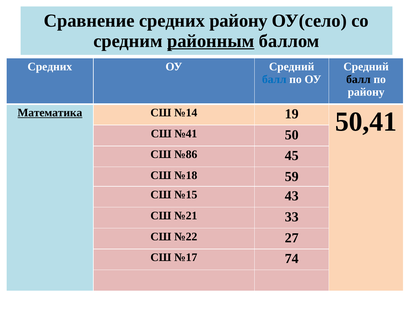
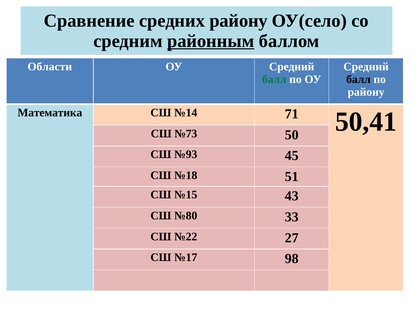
Средних: Средних -> Области (50, 67)
балл colour: blue -> green (274, 79)
Математика underline: present -> none (50, 113)
19: 19 -> 71 (292, 114)
№41: №41 -> №73 (186, 133)
№86: №86 -> №93 (186, 154)
59: 59 -> 51 (292, 177)
№21: №21 -> №80 (186, 216)
74: 74 -> 98 (292, 259)
